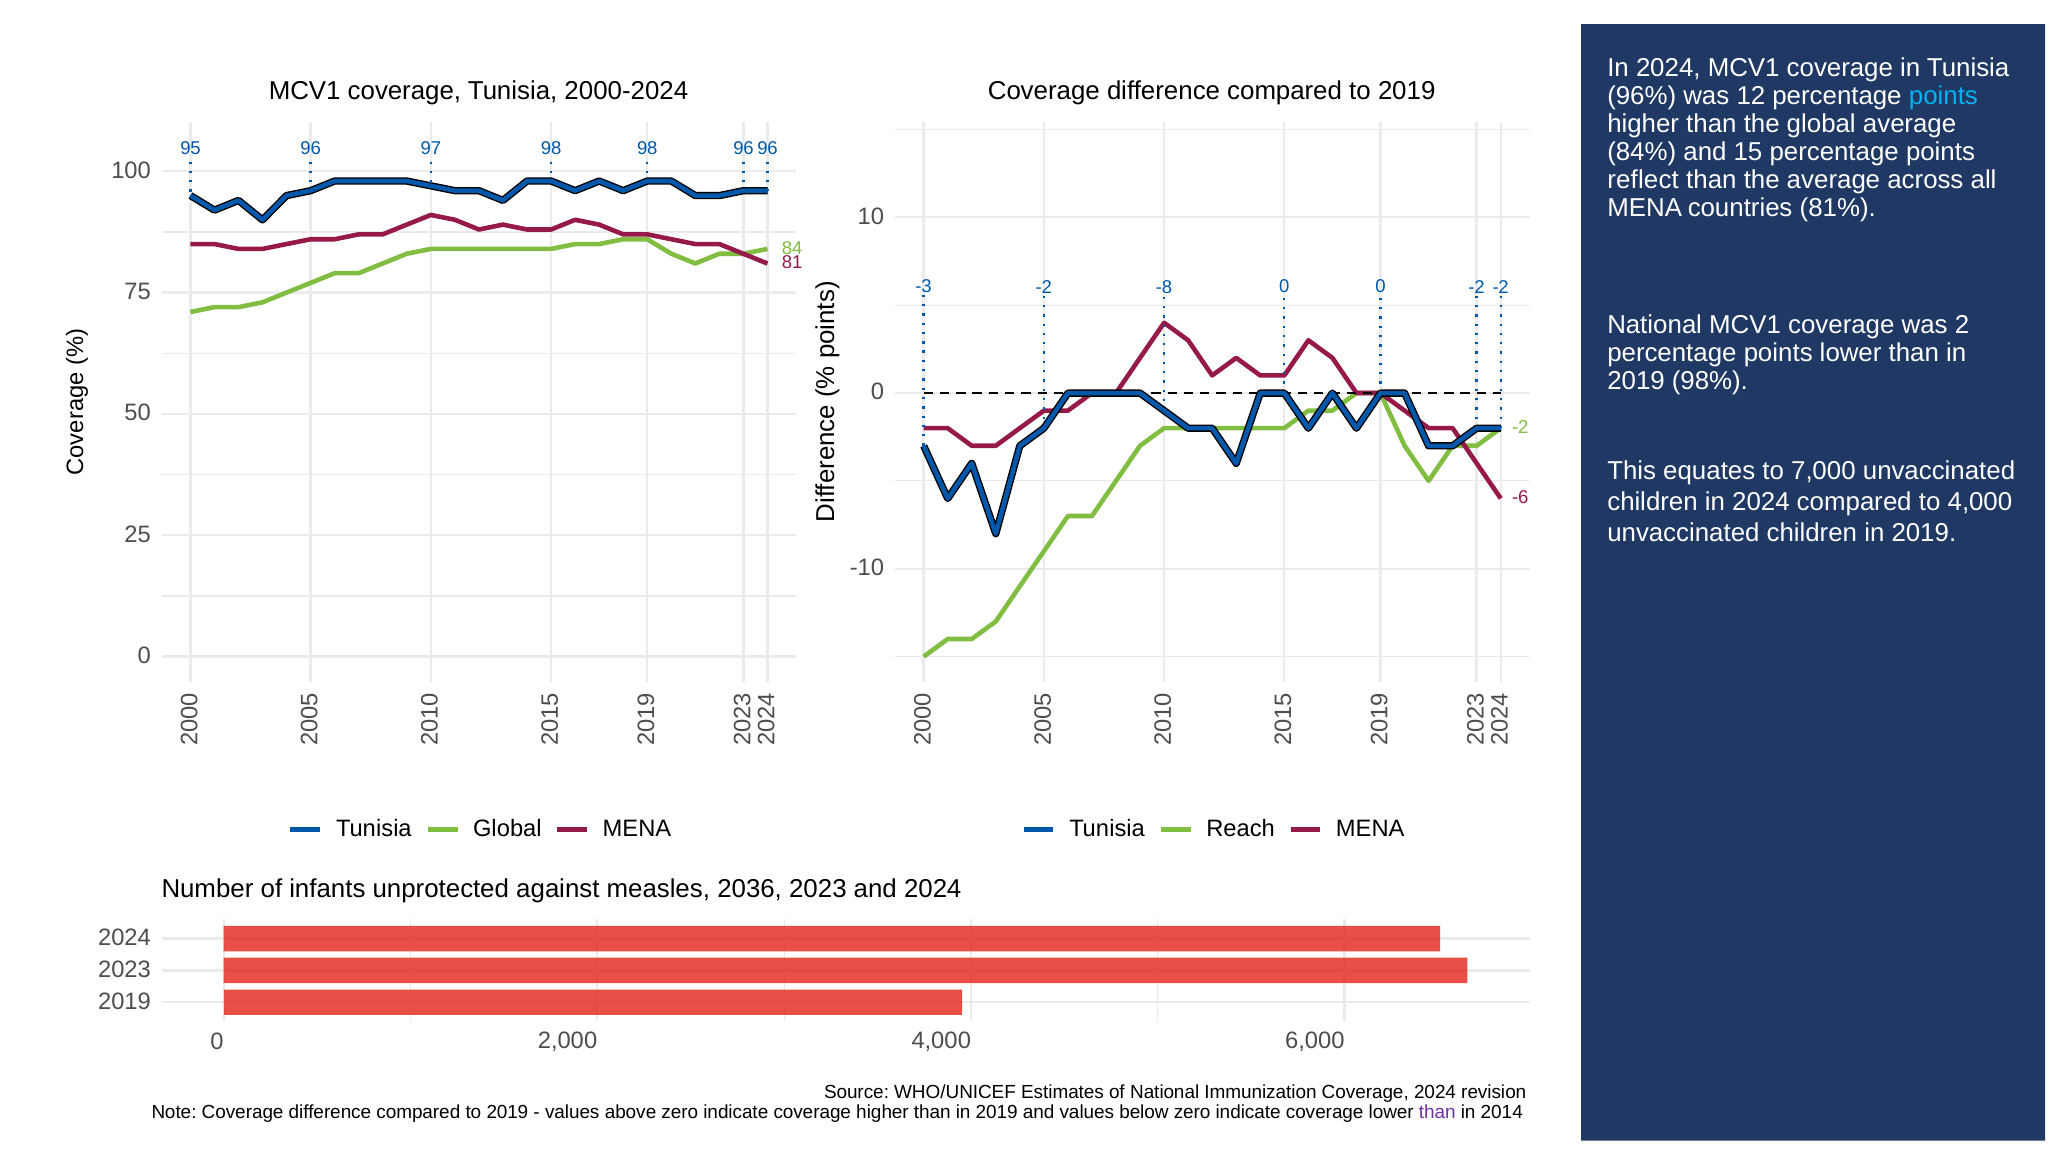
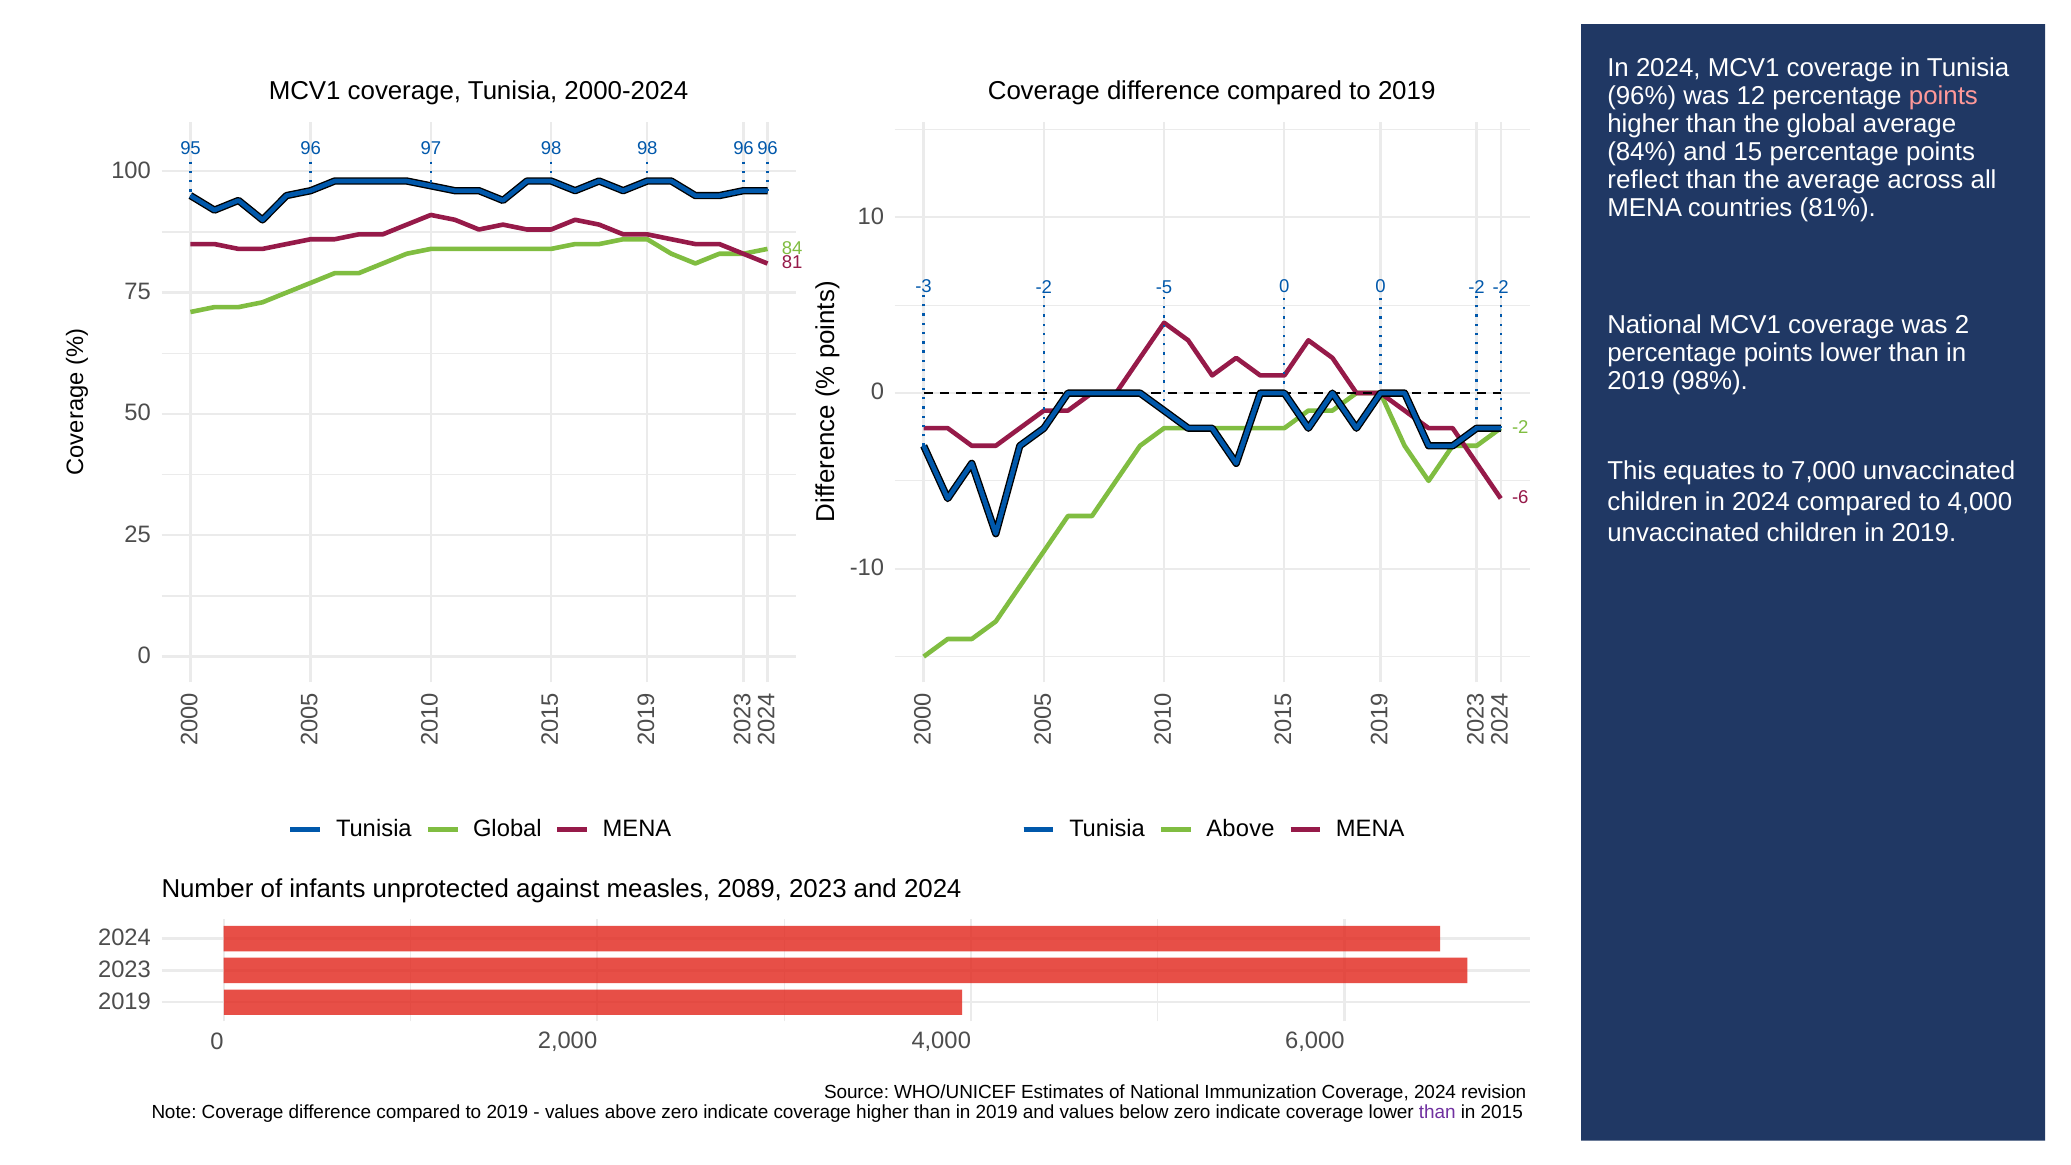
points colour: light blue -> pink (1943, 96)
-8: -8 -> -5 (1164, 287)
Tunisia Reach: Reach -> Above (1241, 828)
2036: 2036 -> 2089 (750, 889)
2014: 2014 -> 2015 (1502, 1112)
